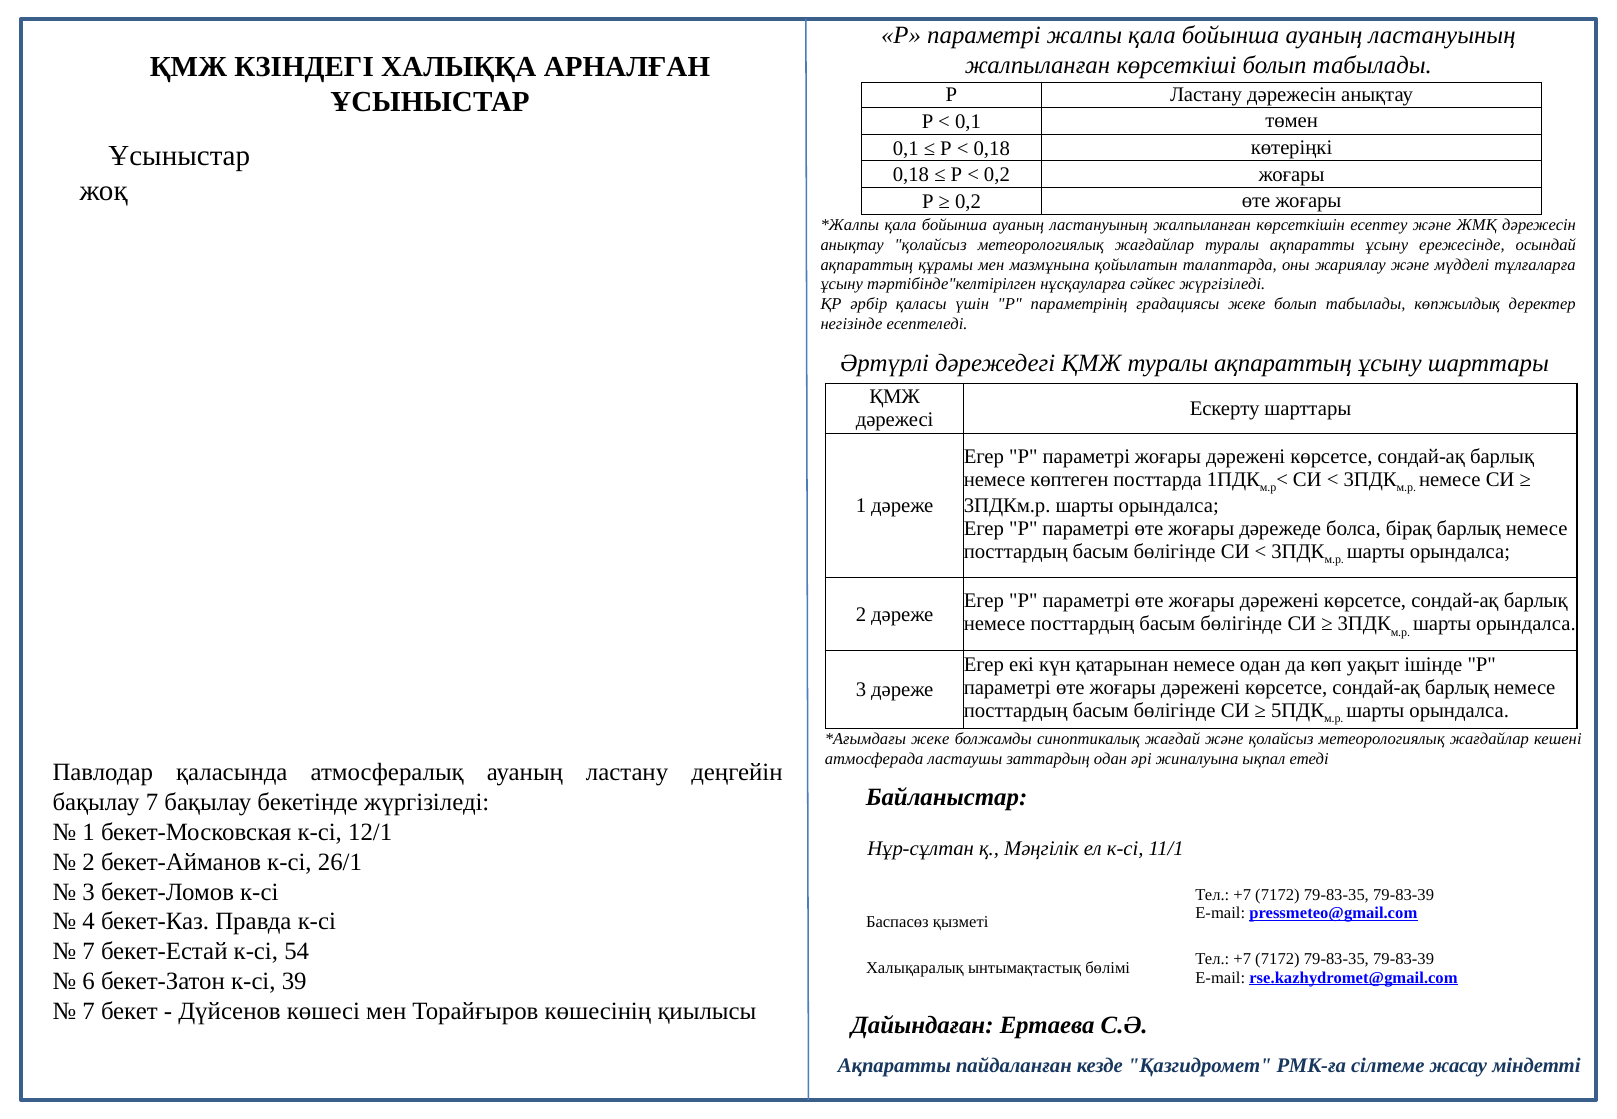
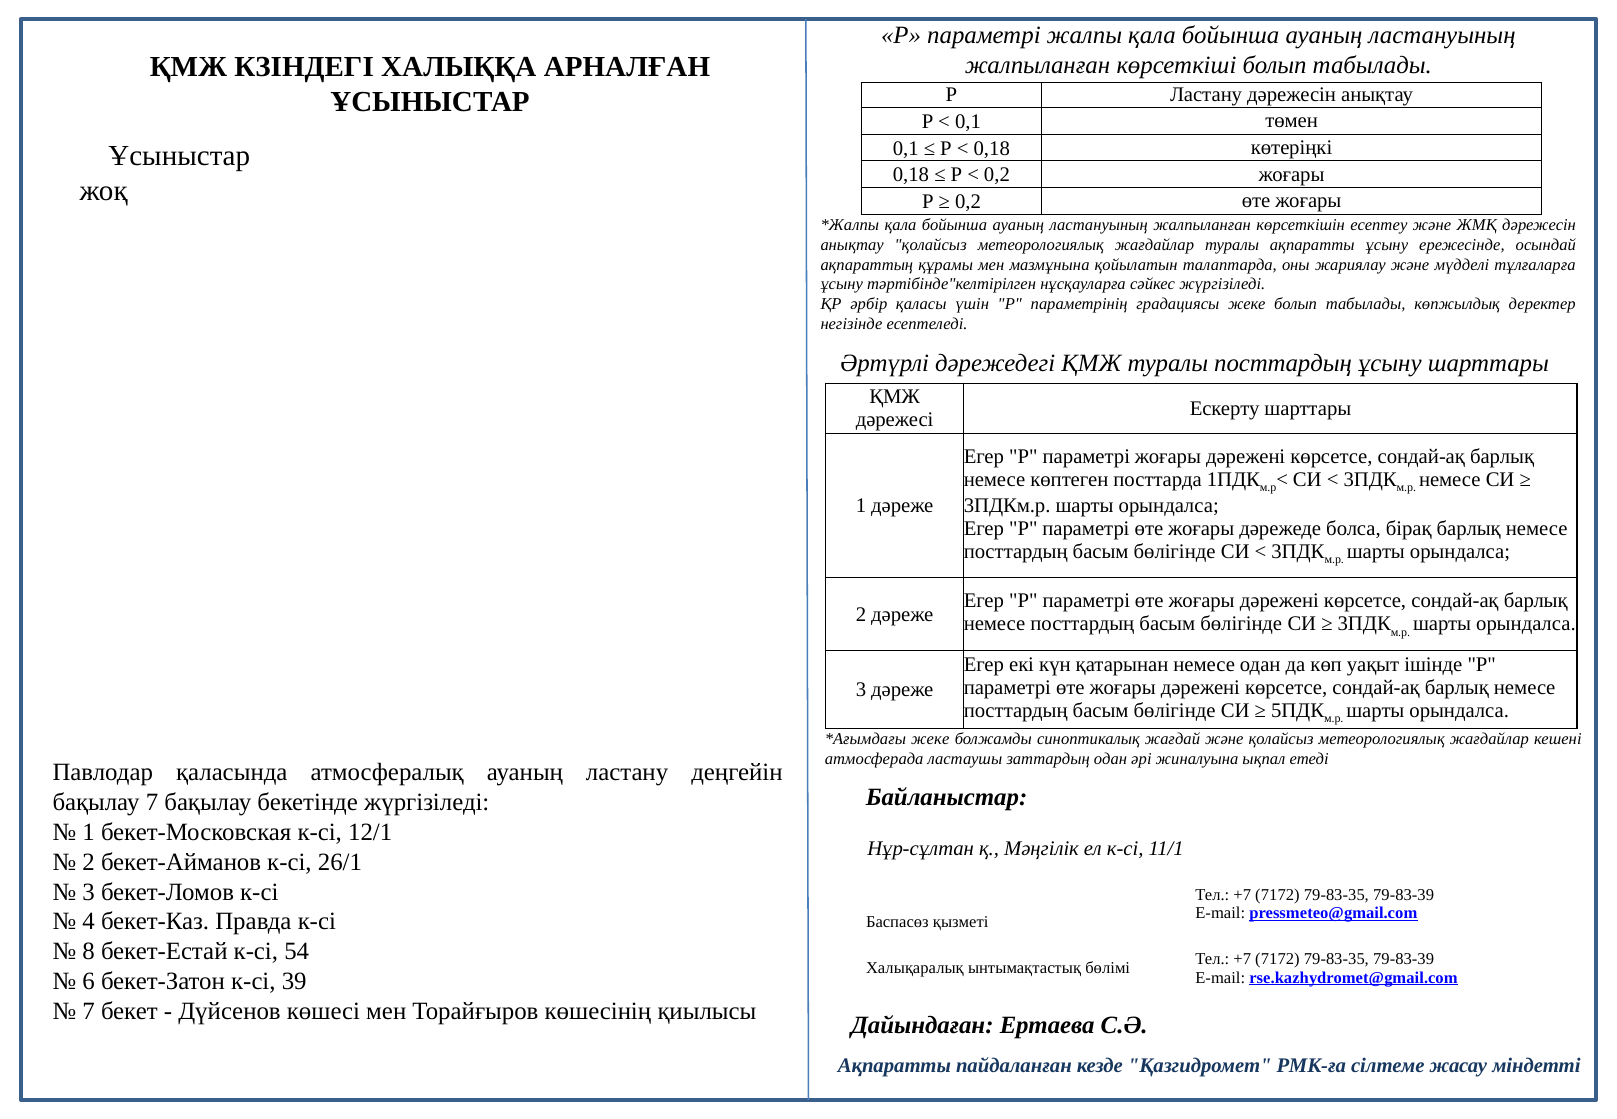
туралы ақпараттың: ақпараттың -> посттардың (1283, 364)
7: 7 -> 8 (89, 952)
